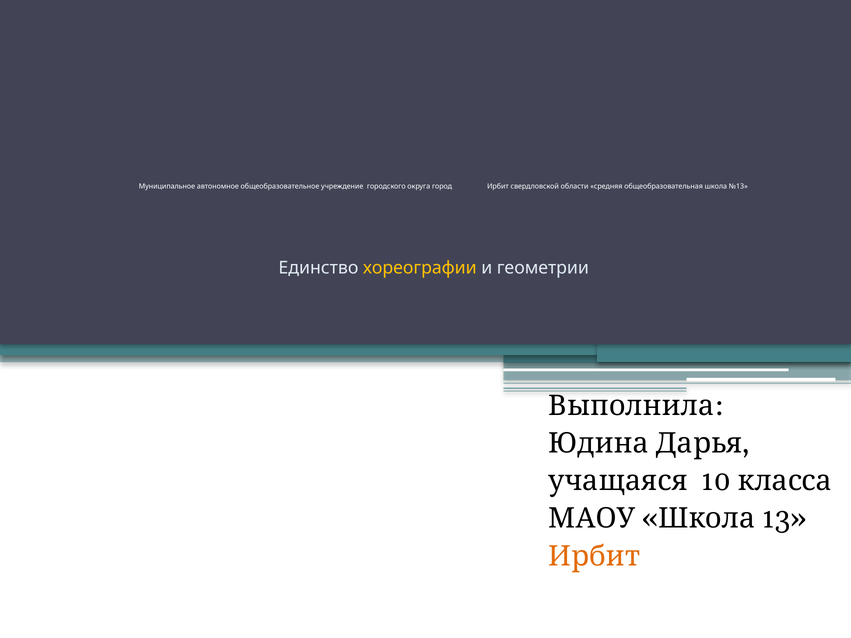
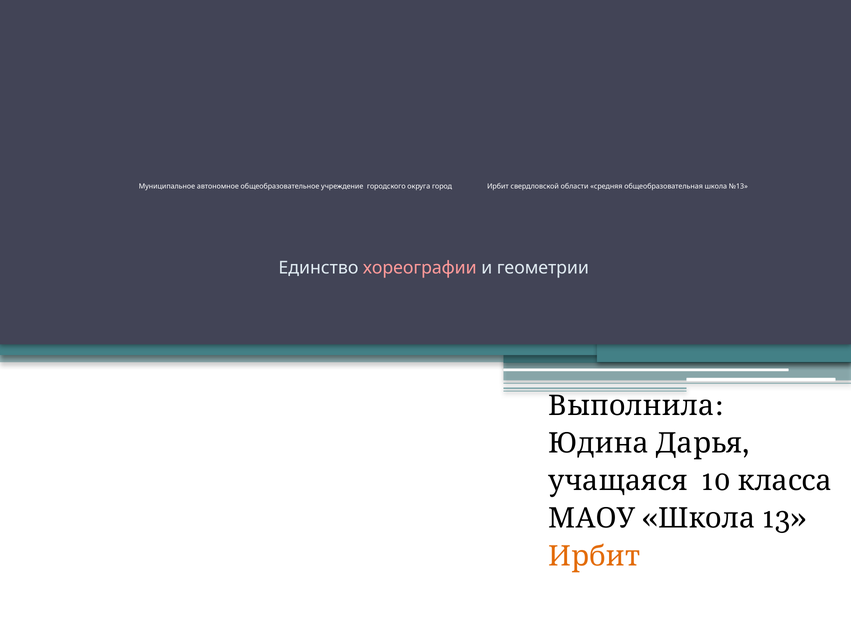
хореографии colour: yellow -> pink (420, 268)
